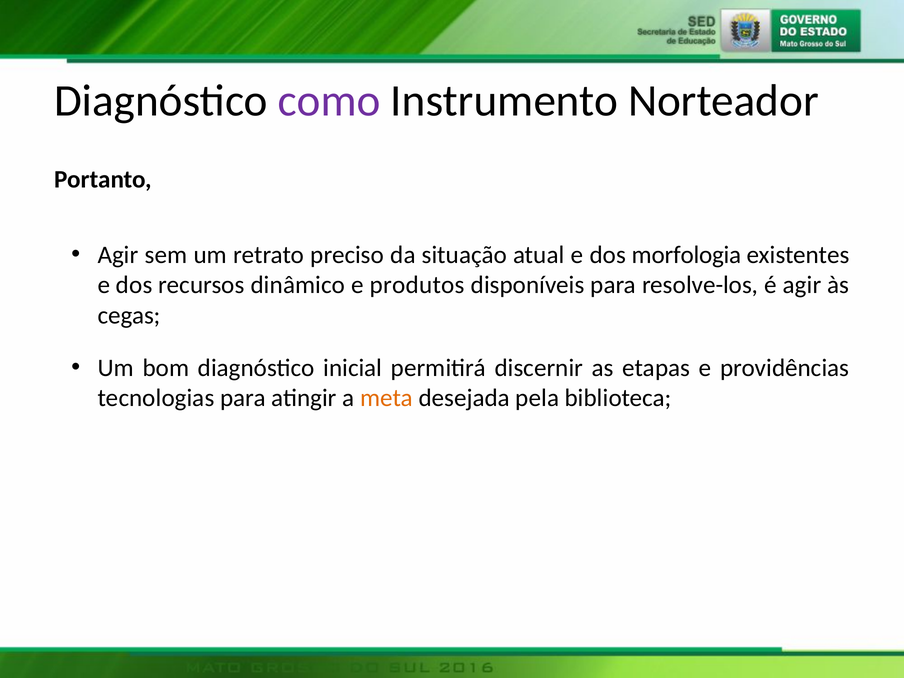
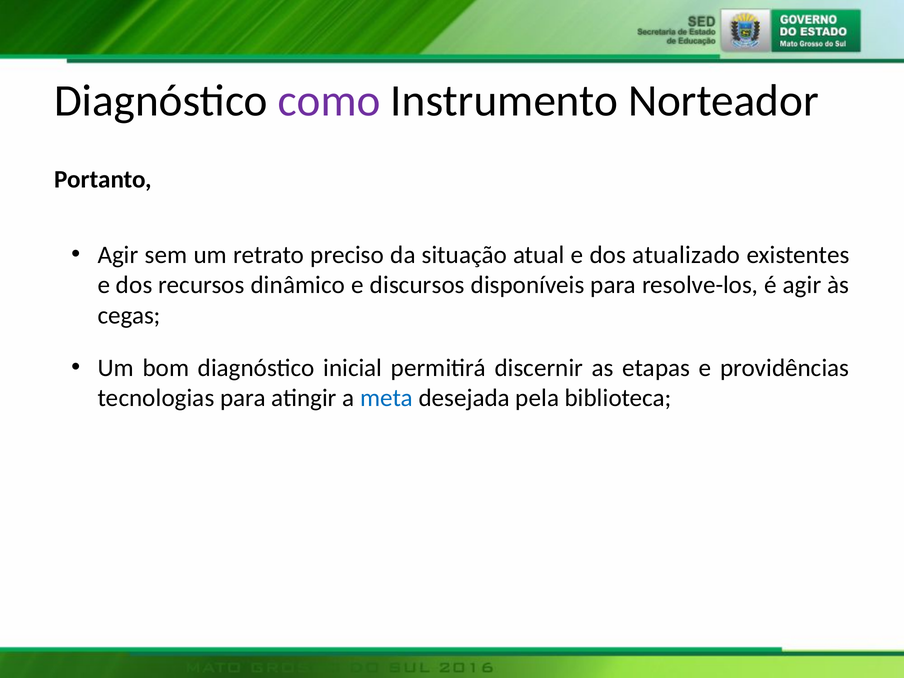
morfologia: morfologia -> atualizado (686, 255)
produtos: produtos -> discursos (417, 285)
meta colour: orange -> blue (386, 398)
